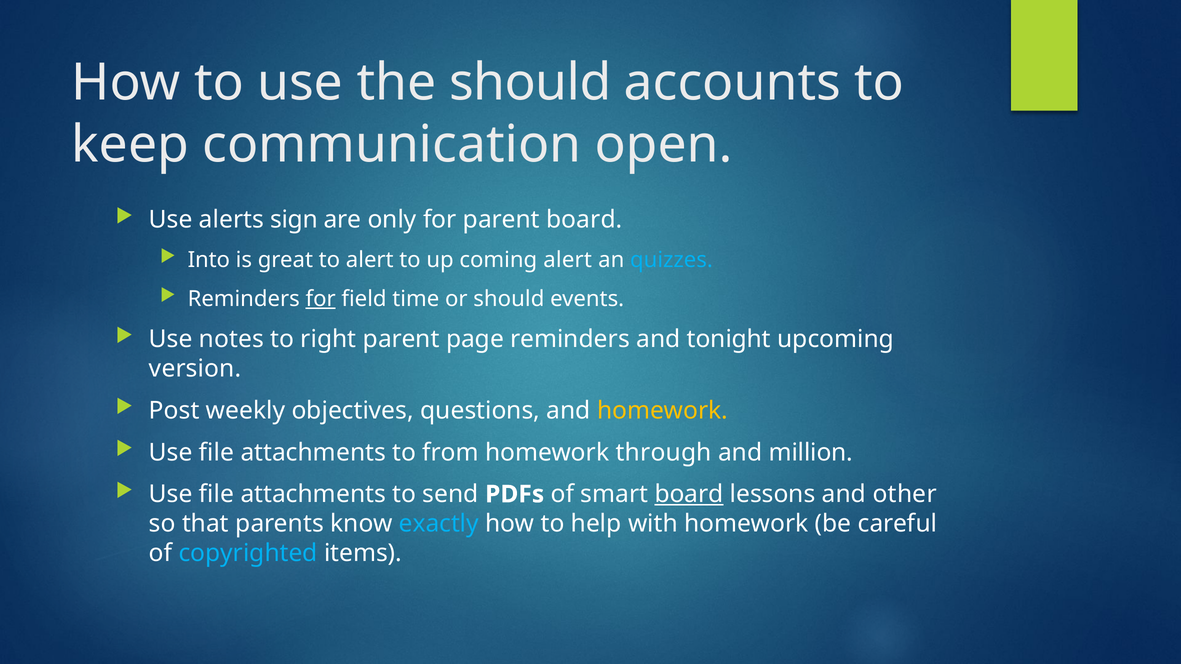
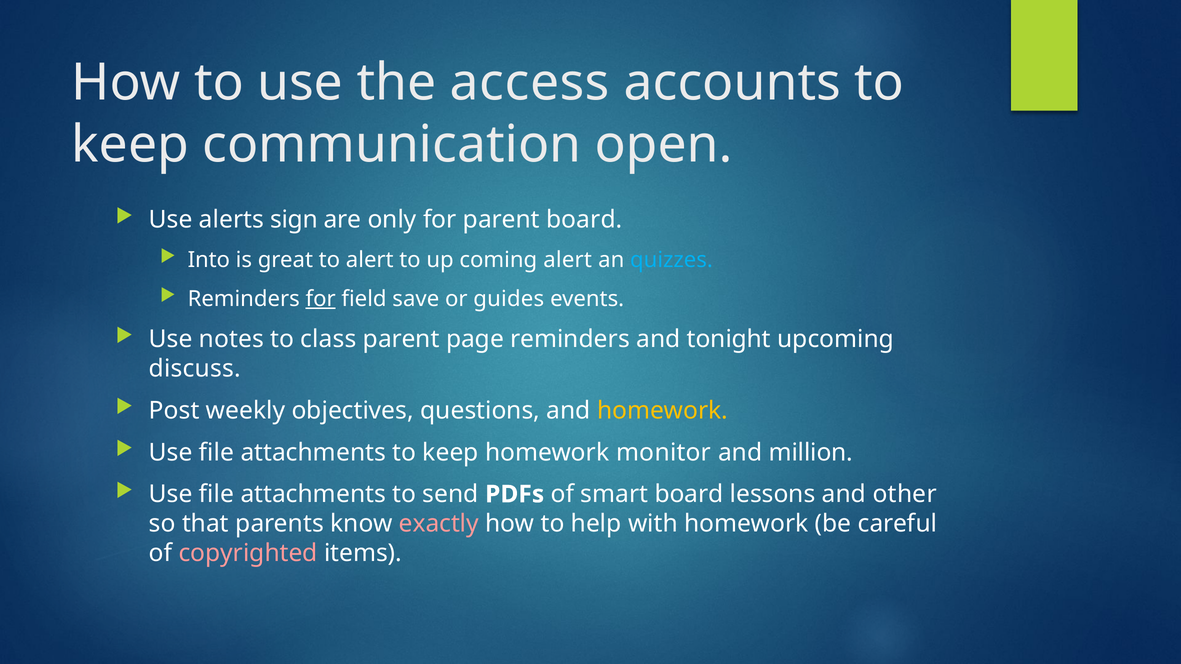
the should: should -> access (530, 83)
time: time -> save (416, 299)
or should: should -> guides (509, 299)
right: right -> class (328, 339)
version: version -> discuss (195, 369)
attachments to from: from -> keep (451, 453)
through: through -> monitor (664, 453)
board underline: present -> none (689, 494)
exactly colour: light blue -> pink (439, 524)
copyrighted colour: light blue -> pink (248, 554)
